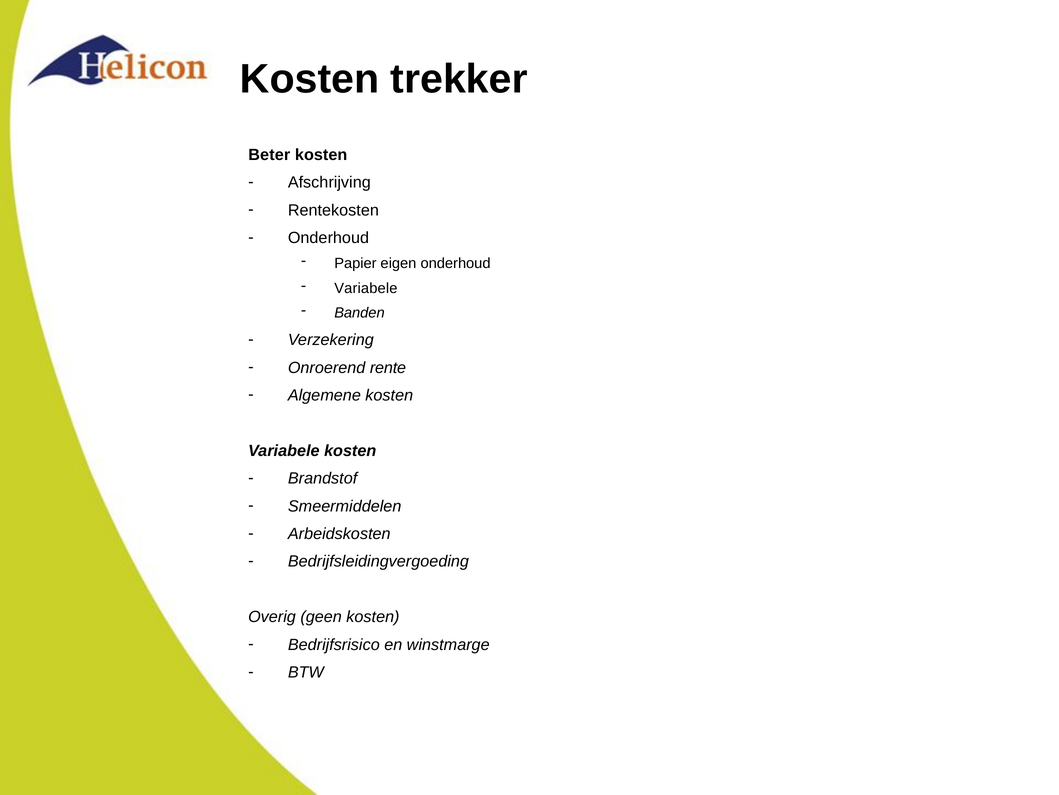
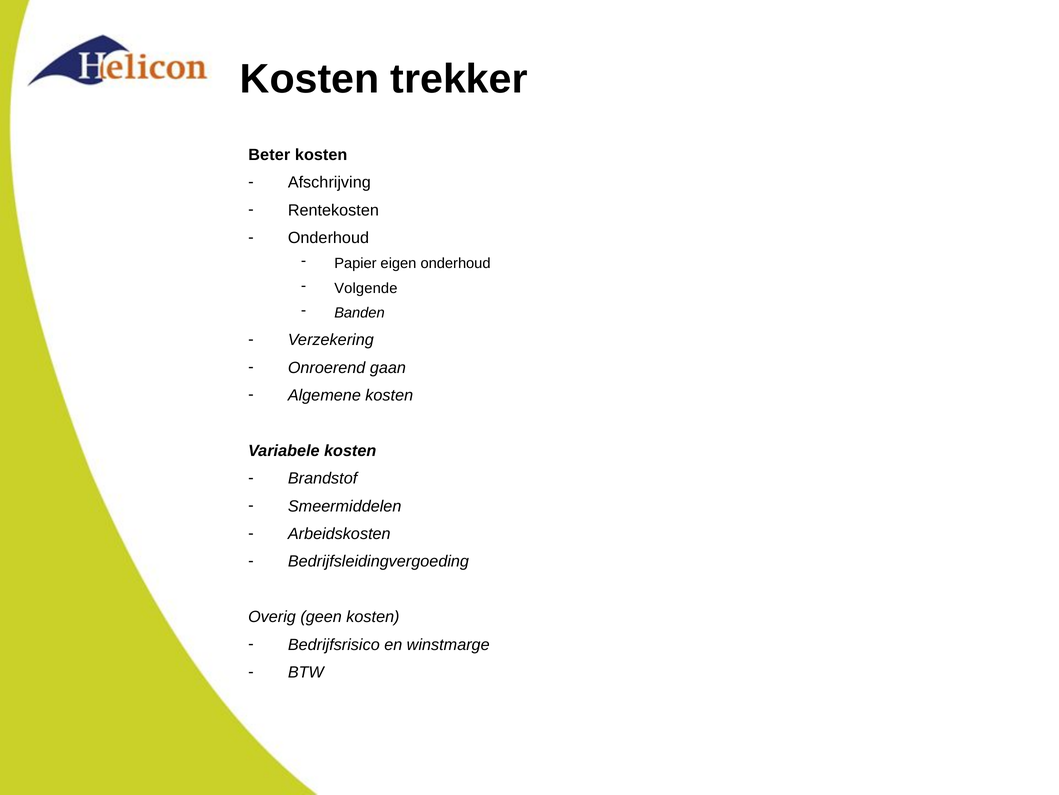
Variabele: Variabele -> Volgende (366, 288)
rente: rente -> gaan (388, 367)
